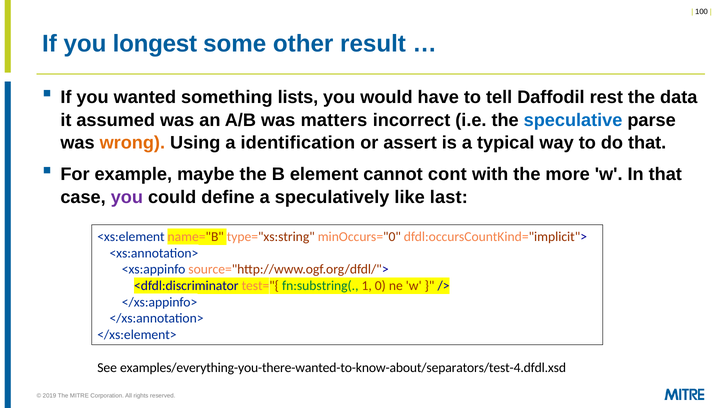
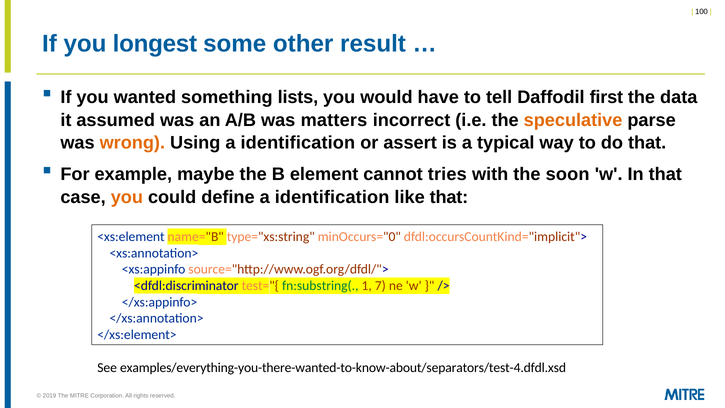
rest: rest -> first (606, 97)
speculative colour: blue -> orange (573, 120)
cont: cont -> tries (447, 174)
more: more -> soon (568, 174)
you colour: purple -> orange (127, 197)
define a speculatively: speculatively -> identification (332, 197)
like last: last -> that (449, 197)
0: 0 -> 7 (380, 286)
